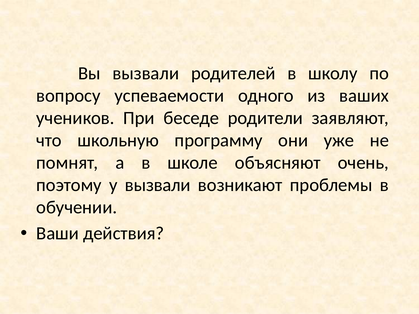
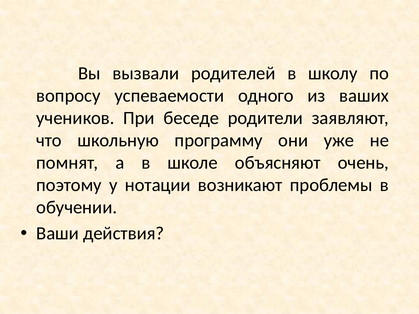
у вызвали: вызвали -> нотации (158, 185)
